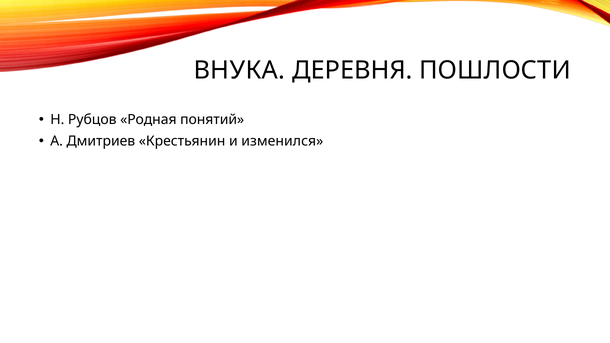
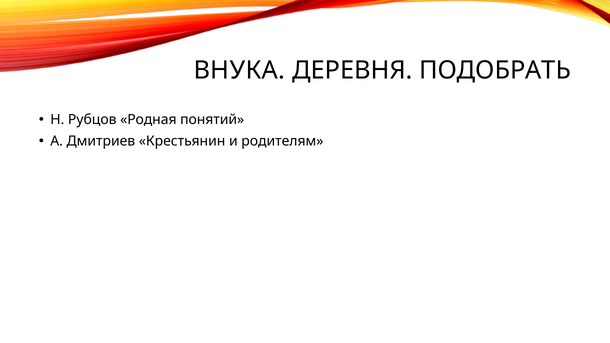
ПОШЛОСТИ: ПОШЛОСТИ -> ПОДОБРАТЬ (495, 70)
изменился: изменился -> родителям (282, 141)
